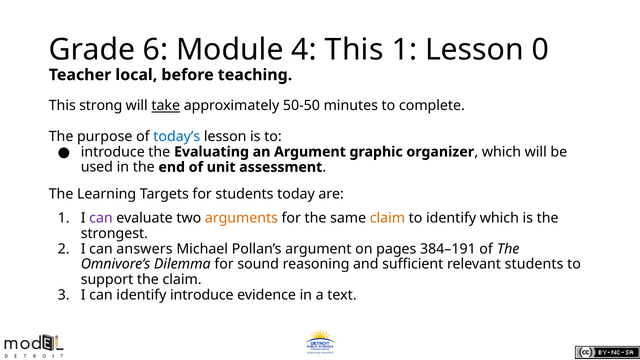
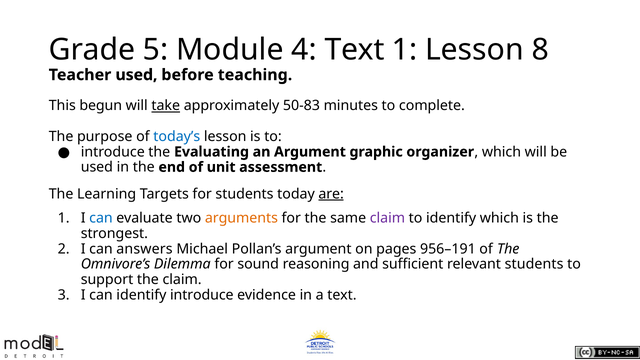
6: 6 -> 5 (156, 50)
4 This: This -> Text (355, 50)
0: 0 -> 8 (540, 50)
Teacher local: local -> used (136, 75)
strong: strong -> begun (101, 106)
50-50: 50-50 -> 50-83 (301, 106)
are underline: none -> present (331, 194)
can colour: purple -> blue (101, 218)
claim colour: orange -> purple (387, 218)
384–191: 384–191 -> 956–191 (448, 249)
